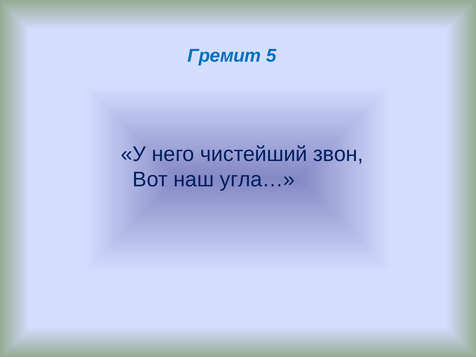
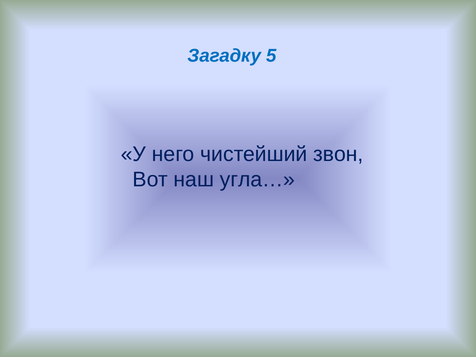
Гремит: Гремит -> Загадку (224, 56)
